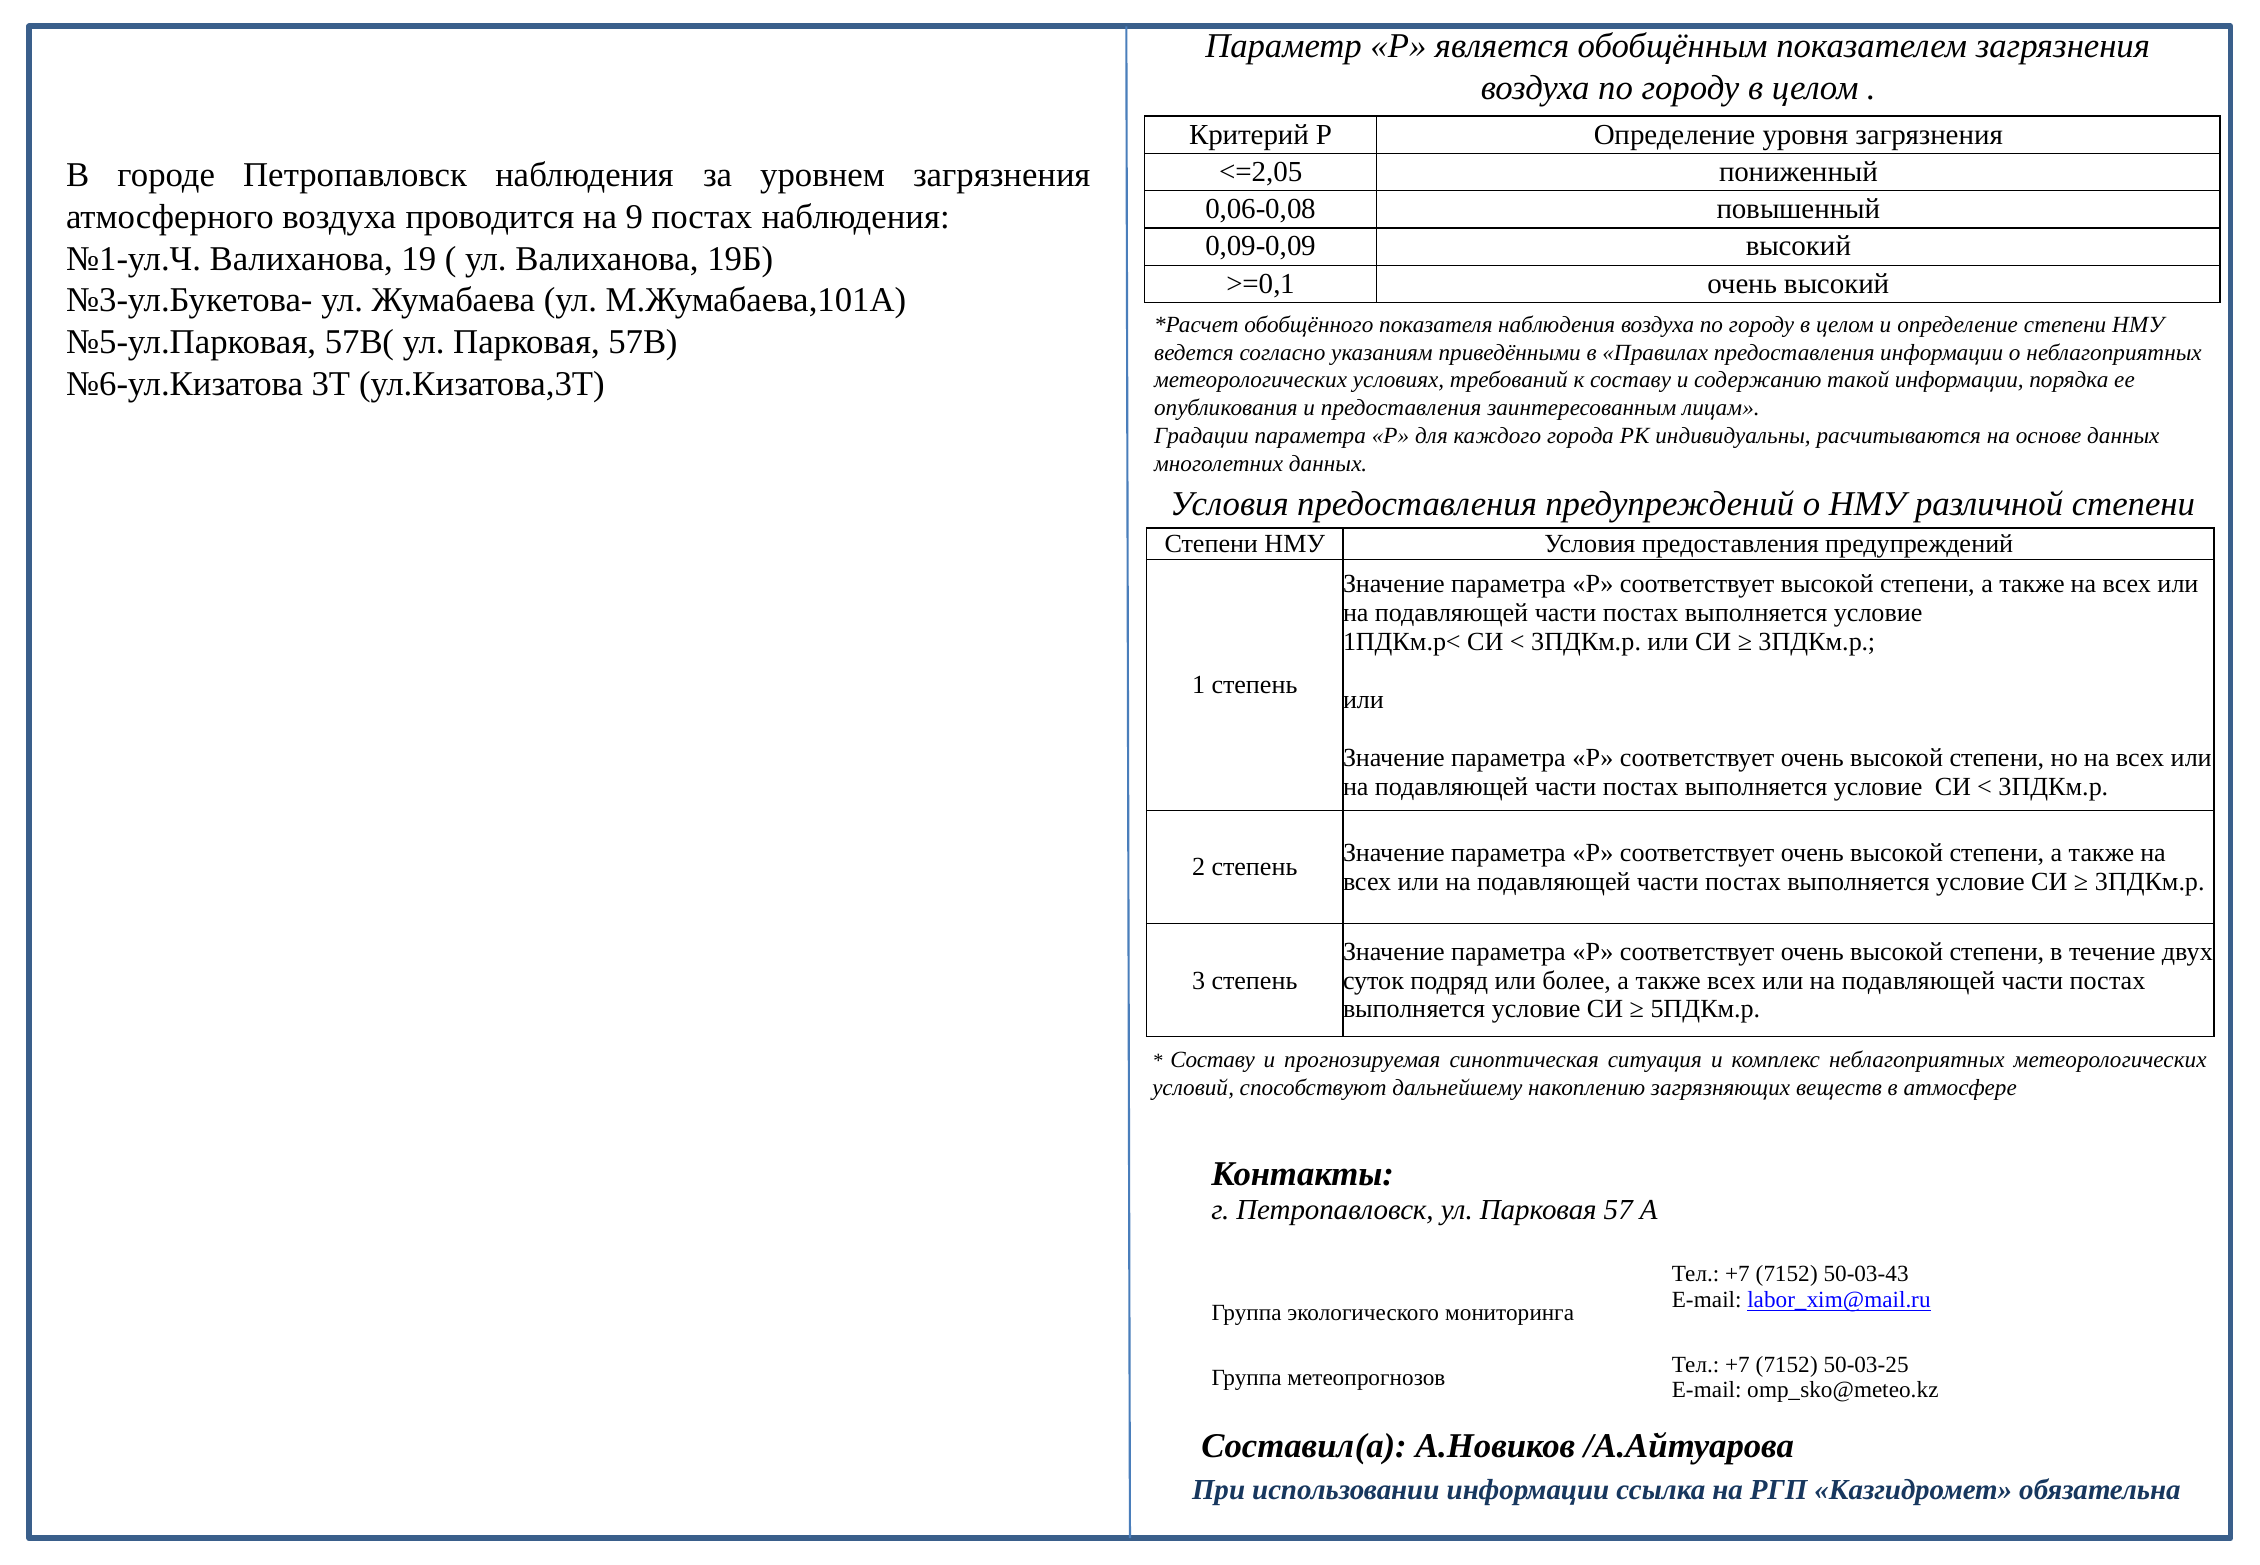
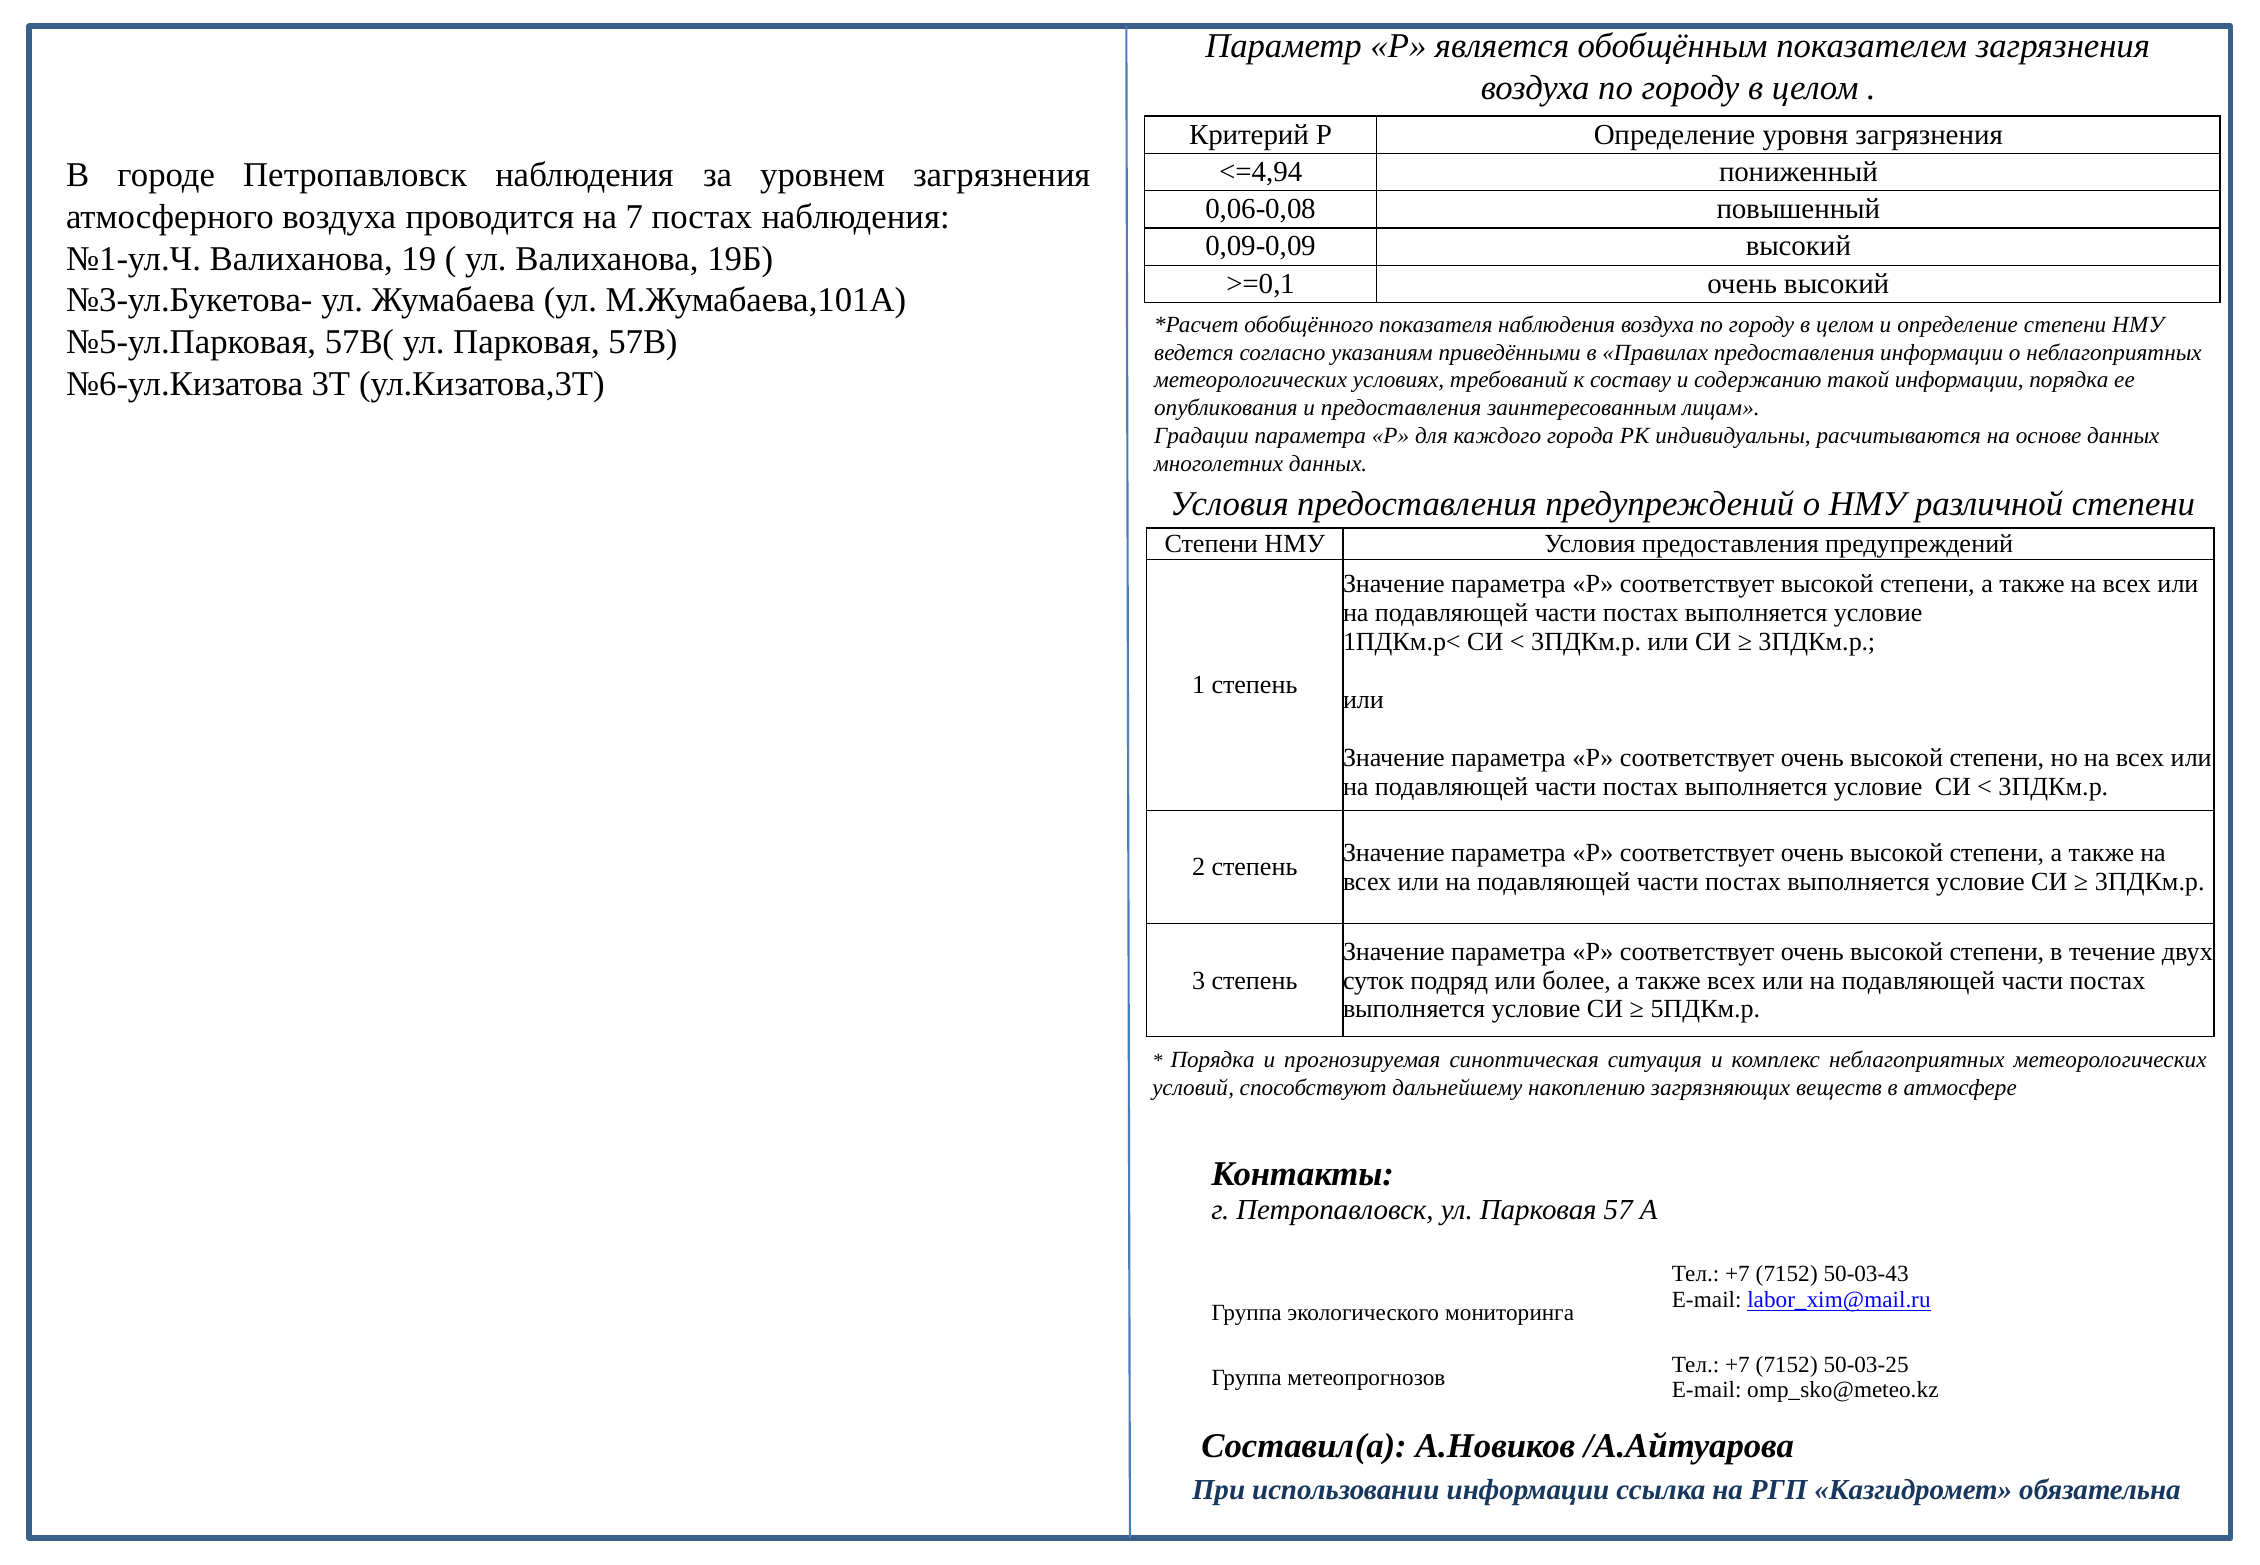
<=2,05: <=2,05 -> <=4,94 (1261, 172)
9: 9 -> 7 (634, 217)
Составу: Составу -> Порядка (1213, 1059)
